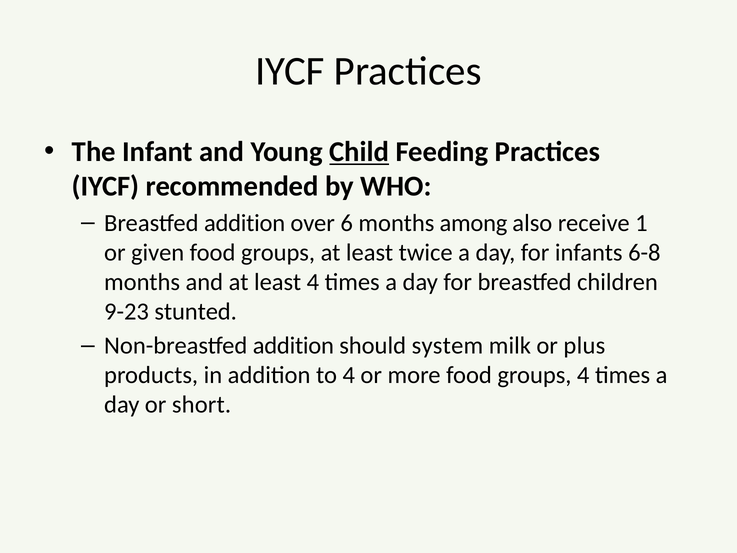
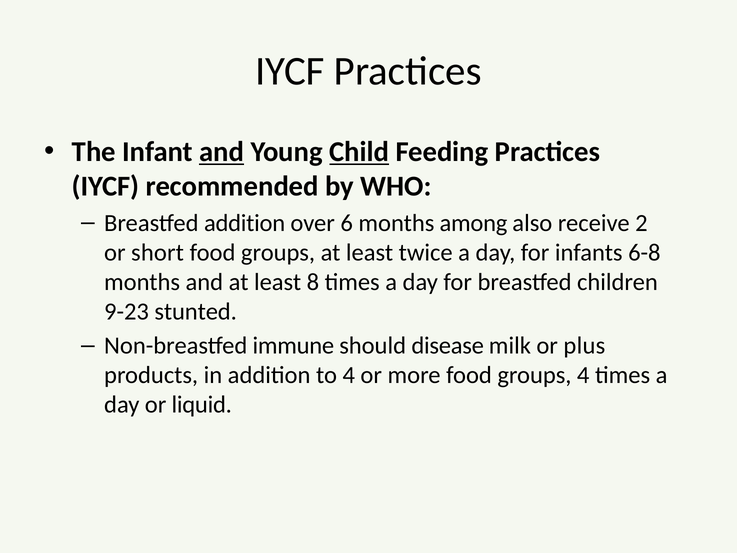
and underline: none -> present (222, 152)
1: 1 -> 2 (641, 223)
given: given -> short (158, 252)
least 4: 4 -> 8 (313, 282)
Non-breastfed addition: addition -> immune (293, 346)
system: system -> disease (448, 346)
short: short -> liquid (202, 405)
